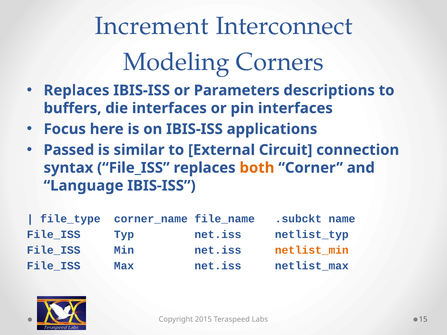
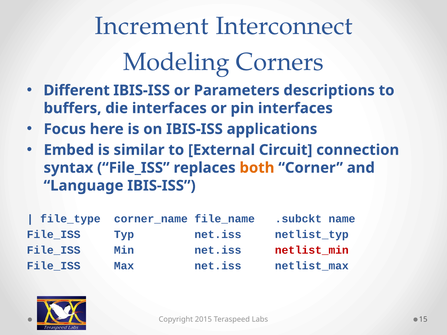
Replaces: Replaces -> Different (77, 90)
Passed: Passed -> Embed (69, 150)
netlist_min colour: orange -> red (312, 250)
